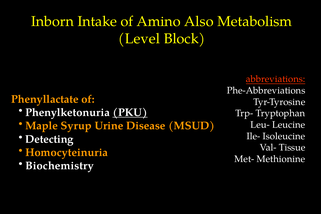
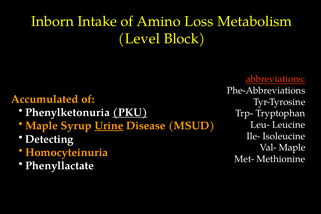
Also: Also -> Loss (199, 21)
Phenyllactate: Phenyllactate -> Accumulated (45, 99)
Urine underline: none -> present (109, 126)
Val- Tissue: Tissue -> Maple (292, 148)
Biochemistry: Biochemistry -> Phenyllactate (60, 166)
